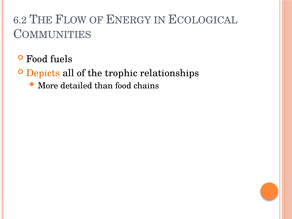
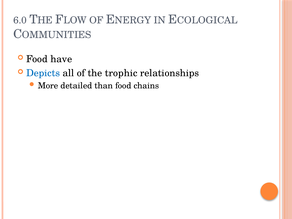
6.2: 6.2 -> 6.0 (20, 20)
fuels: fuels -> have (61, 59)
Depicts colour: orange -> blue (43, 73)
